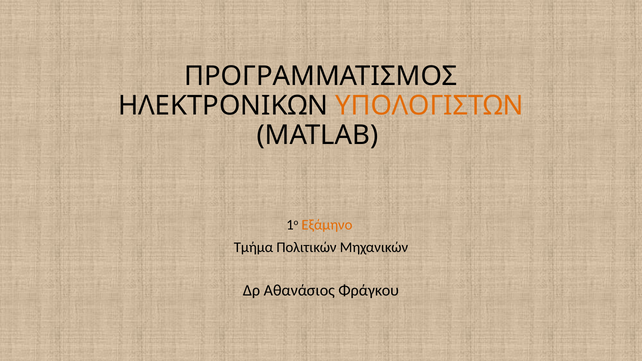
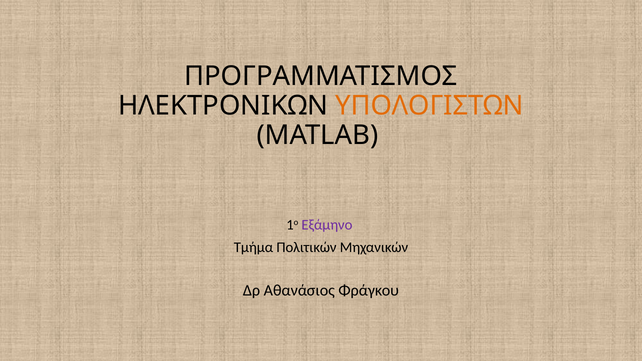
Εξάμηνο colour: orange -> purple (327, 225)
